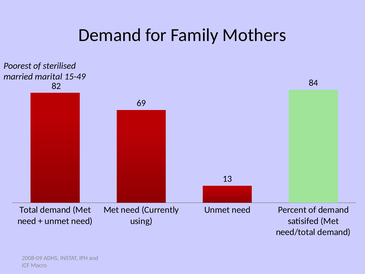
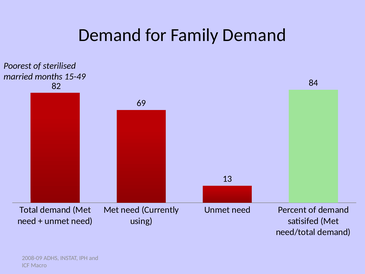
Family Mothers: Mothers -> Demand (254, 35)
marital: marital -> months (49, 77)
